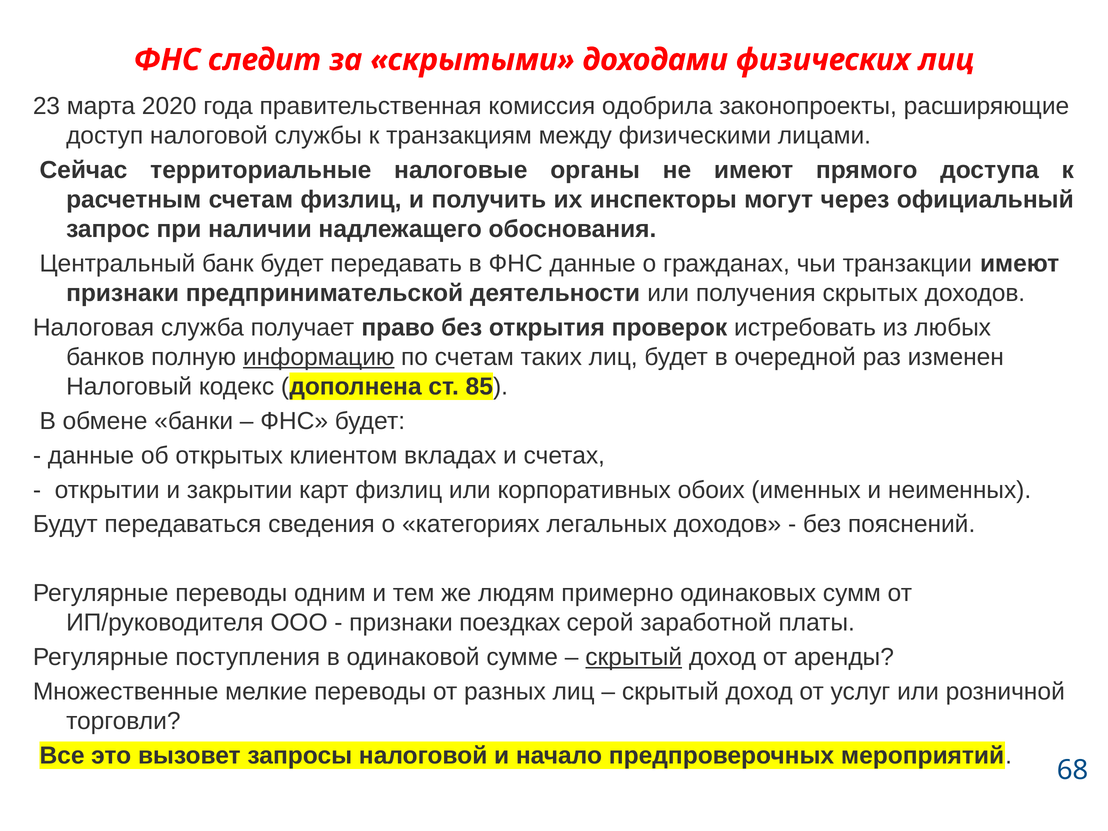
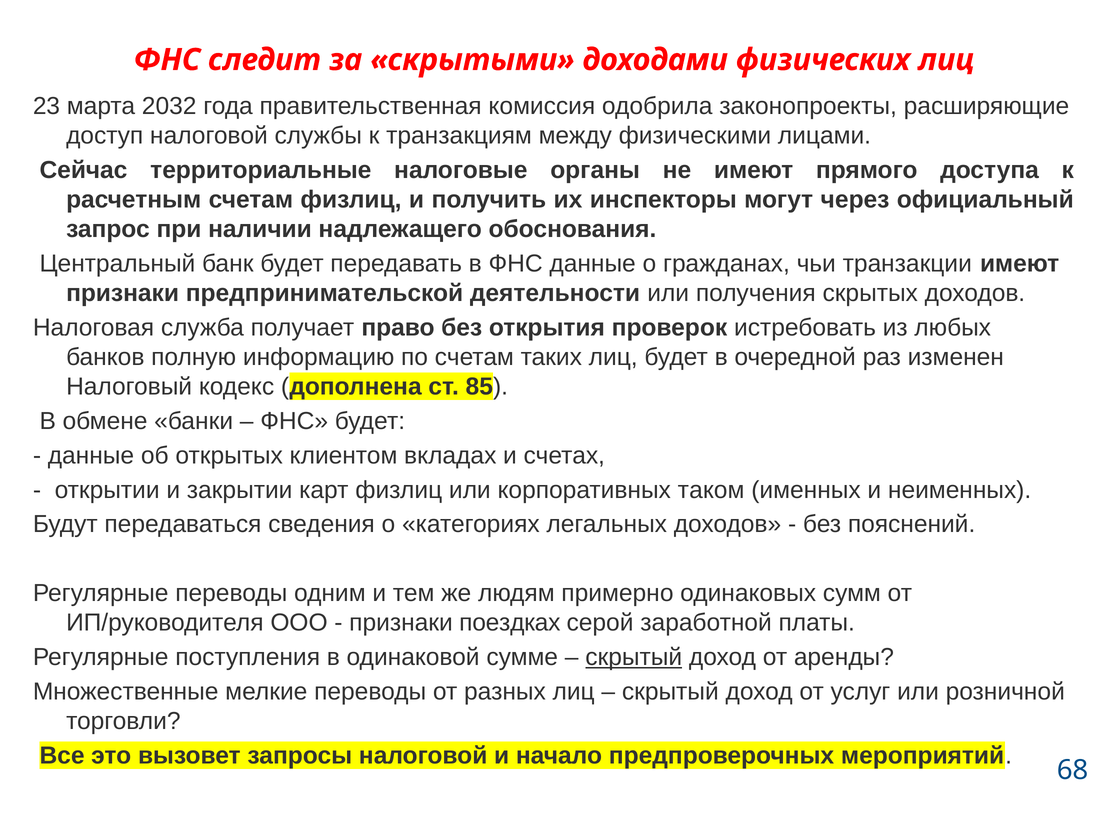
2020: 2020 -> 2032 (169, 106)
информацию underline: present -> none (319, 357)
обоих: обоих -> таком (711, 490)
